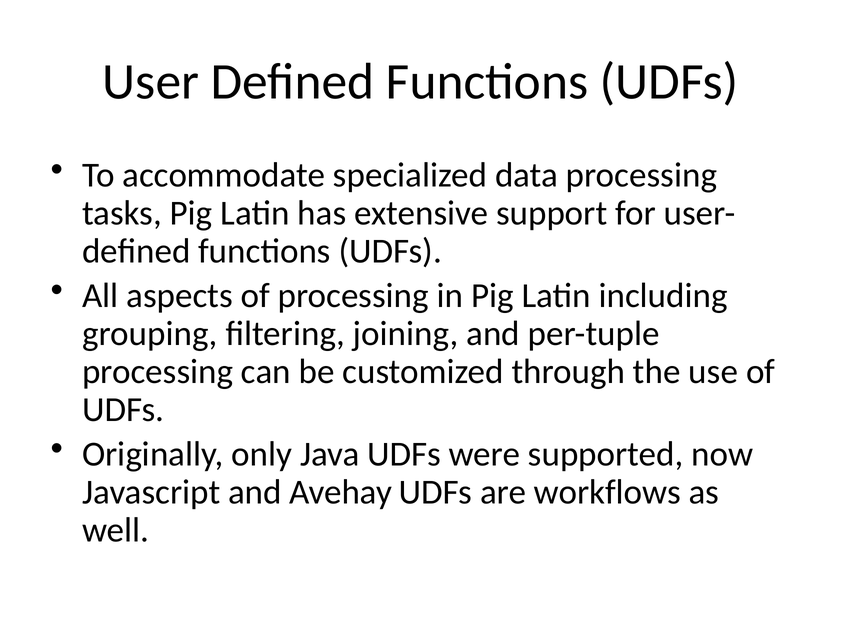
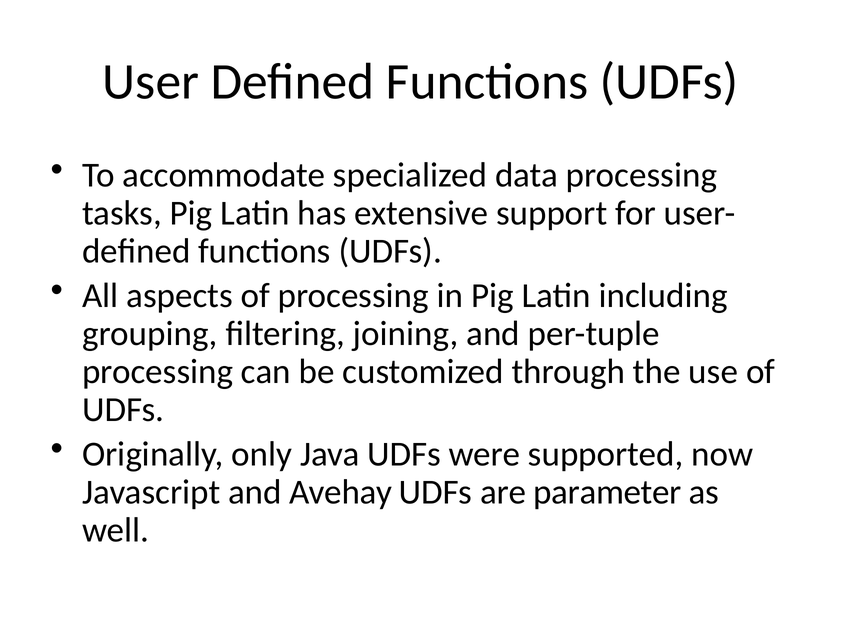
workflows: workflows -> parameter (607, 492)
